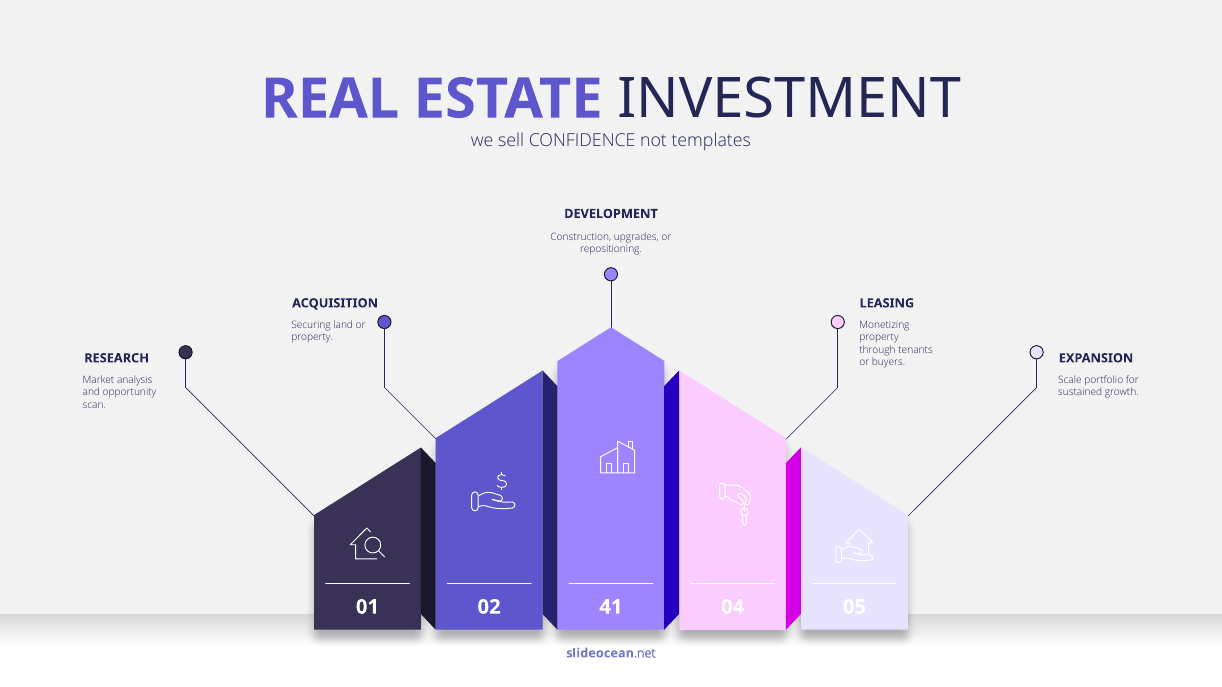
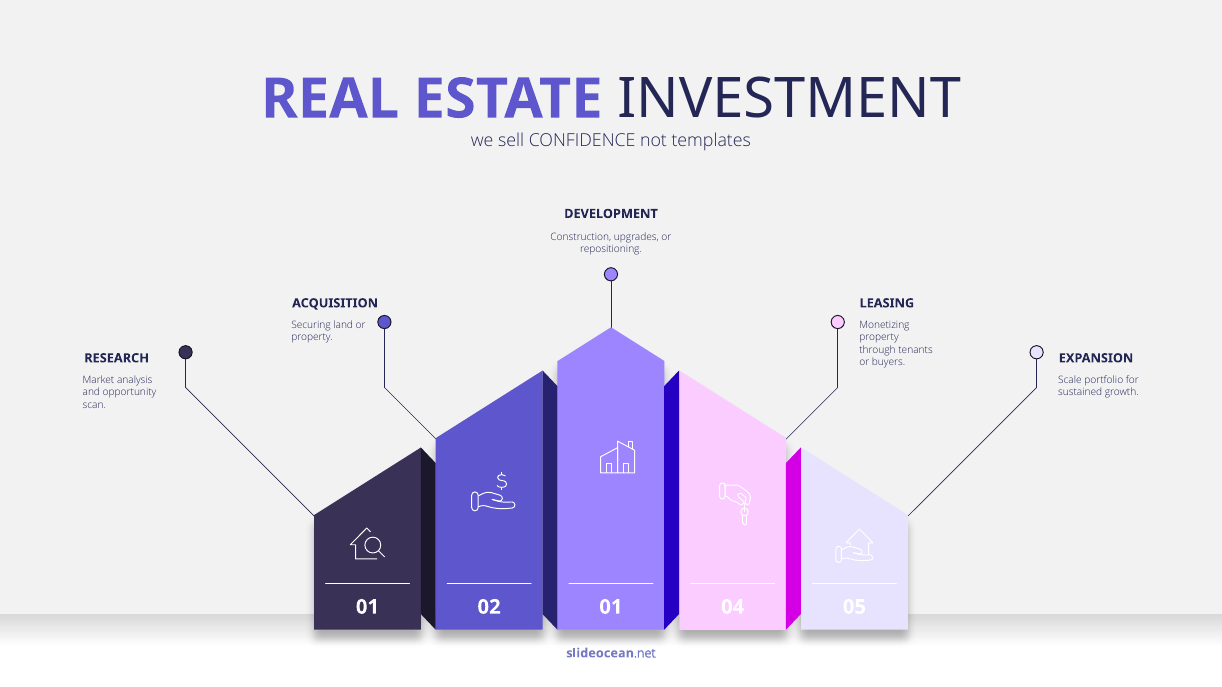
02 41: 41 -> 01 (611, 607)
